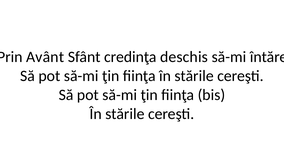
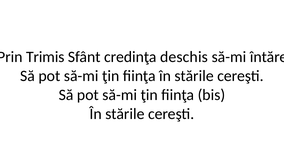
Avânt: Avânt -> Trimis (45, 57)
